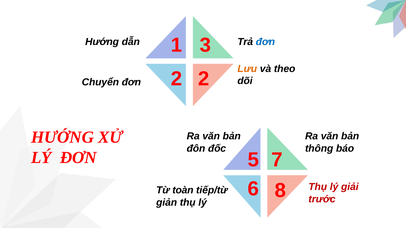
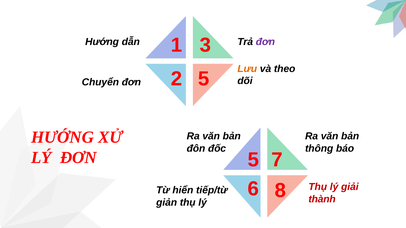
đơn colour: blue -> purple (265, 42)
2 2: 2 -> 5 (204, 79)
toàn: toàn -> hiển (183, 191)
trước: trước -> thành (322, 199)
